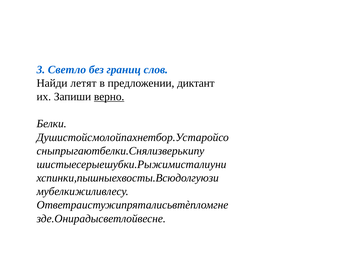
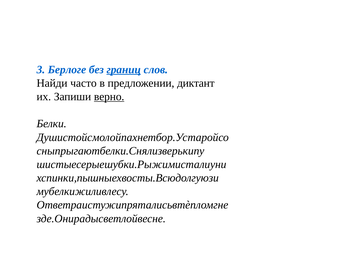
Светло: Светло -> Берлоге (67, 69)
границ underline: none -> present (124, 69)
летят: летят -> часто (83, 83)
